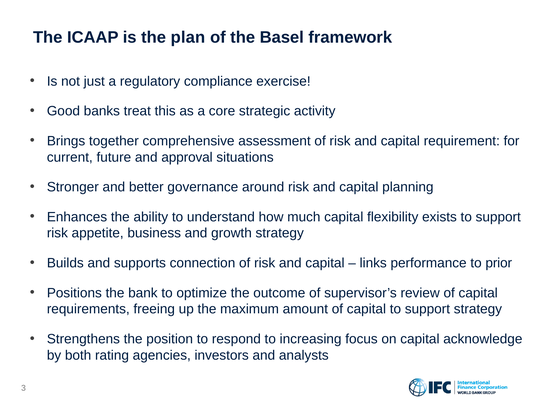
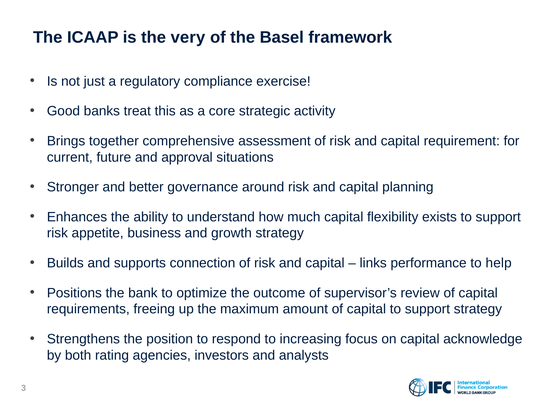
plan: plan -> very (188, 38)
prior: prior -> help (499, 263)
